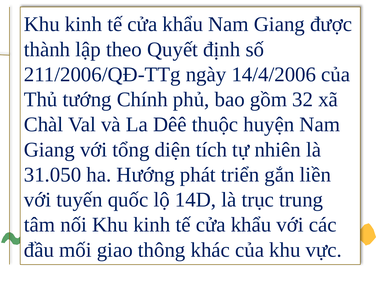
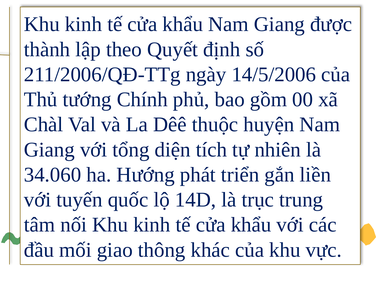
14/4/2006: 14/4/2006 -> 14/5/2006 (274, 74)
32: 32 -> 00 (303, 100)
31.050: 31.050 -> 34.060 (53, 175)
